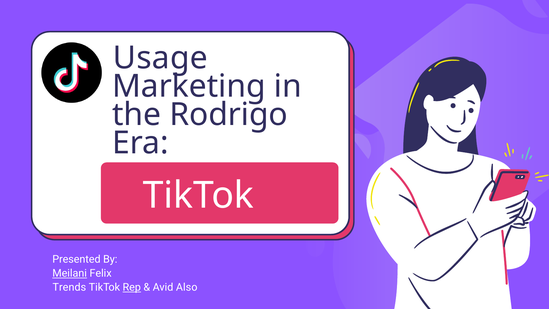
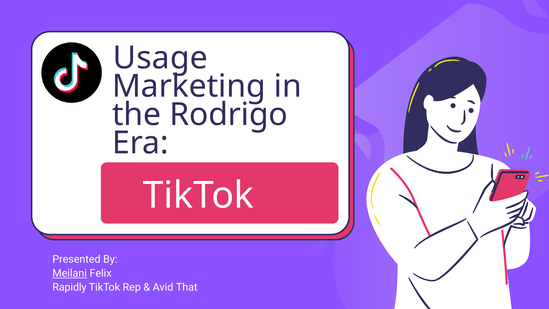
Trends: Trends -> Rapidly (69, 287)
Rep underline: present -> none (132, 287)
Also: Also -> That (187, 287)
